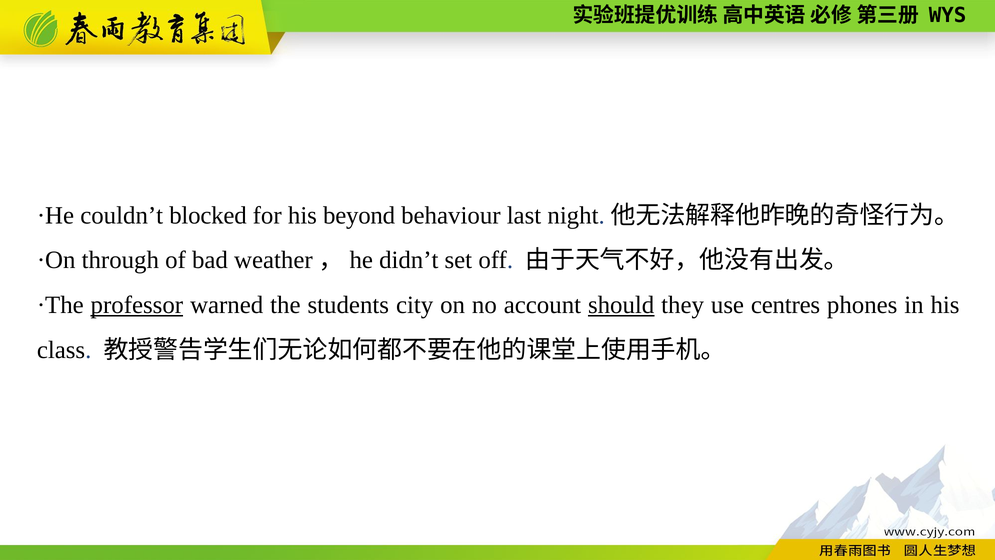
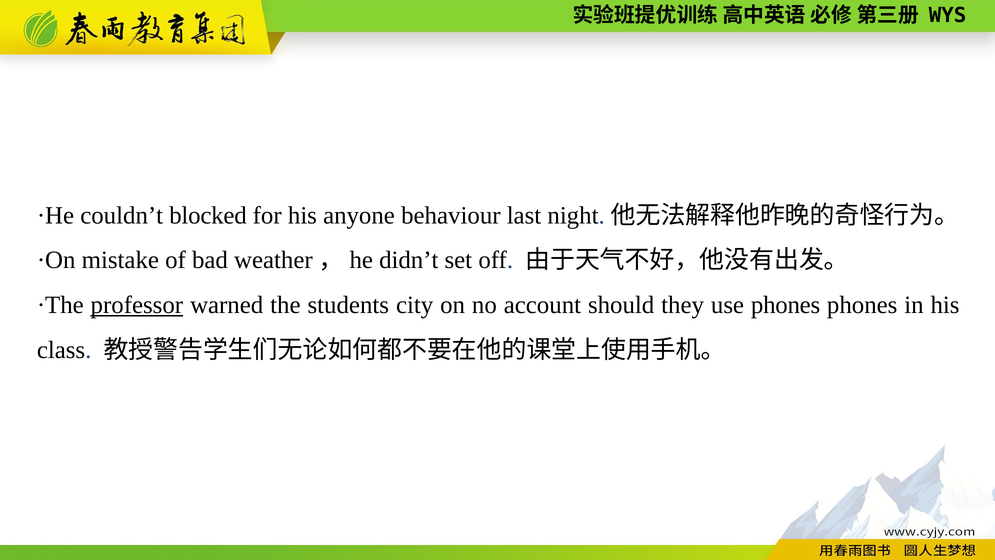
beyond: beyond -> anyone (359, 215)
through: through -> mistake (120, 260)
should underline: present -> none (621, 305)
use centres: centres -> phones (786, 305)
